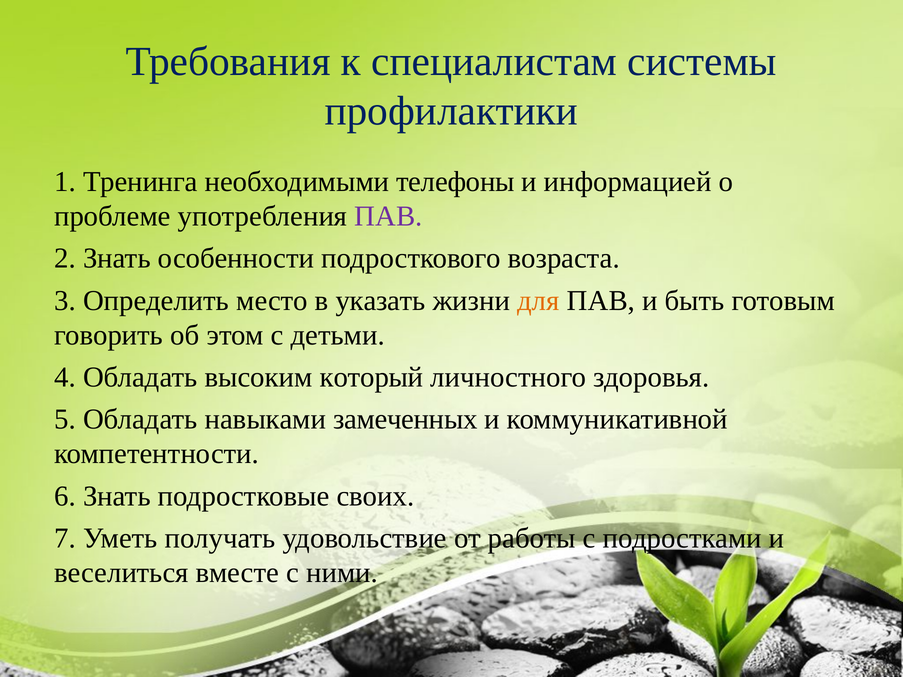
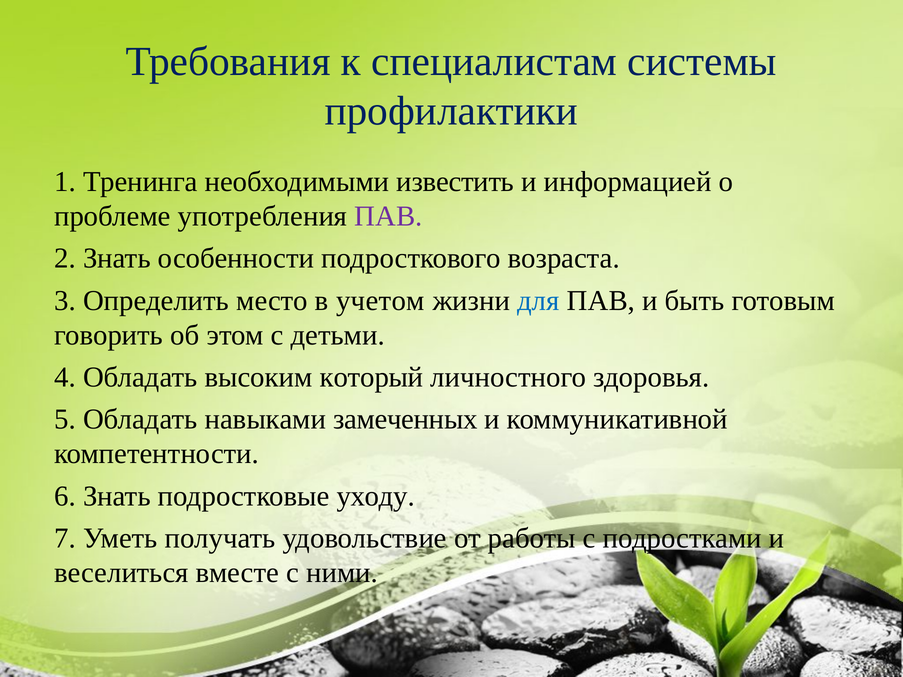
телефоны: телефоны -> известить (455, 182)
указать: указать -> учетом (380, 301)
для colour: orange -> blue (538, 301)
своих: своих -> уходу (376, 496)
